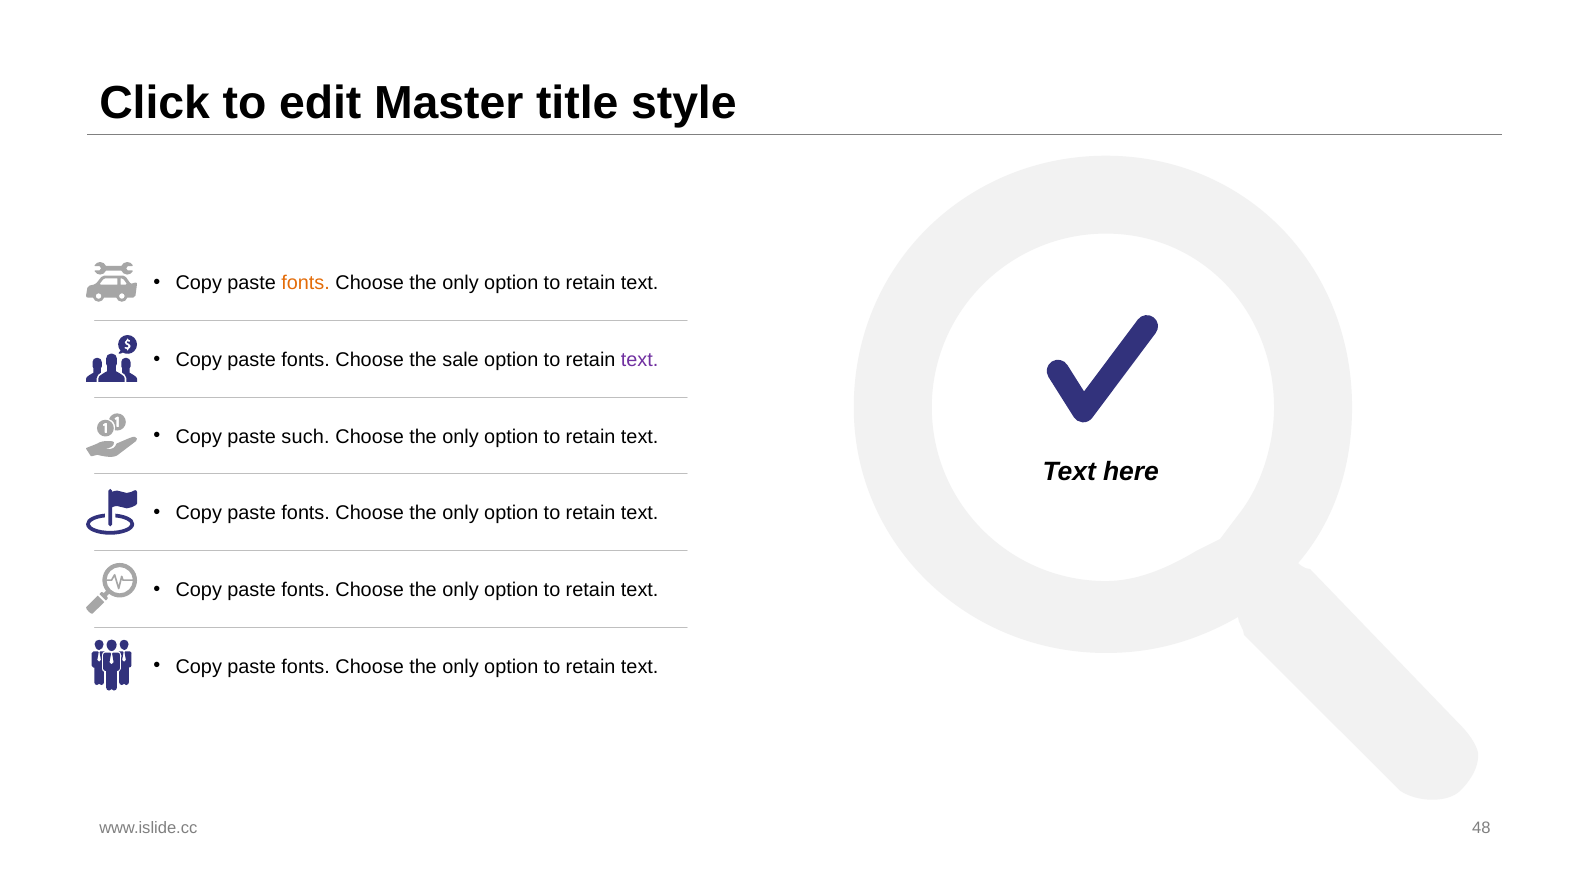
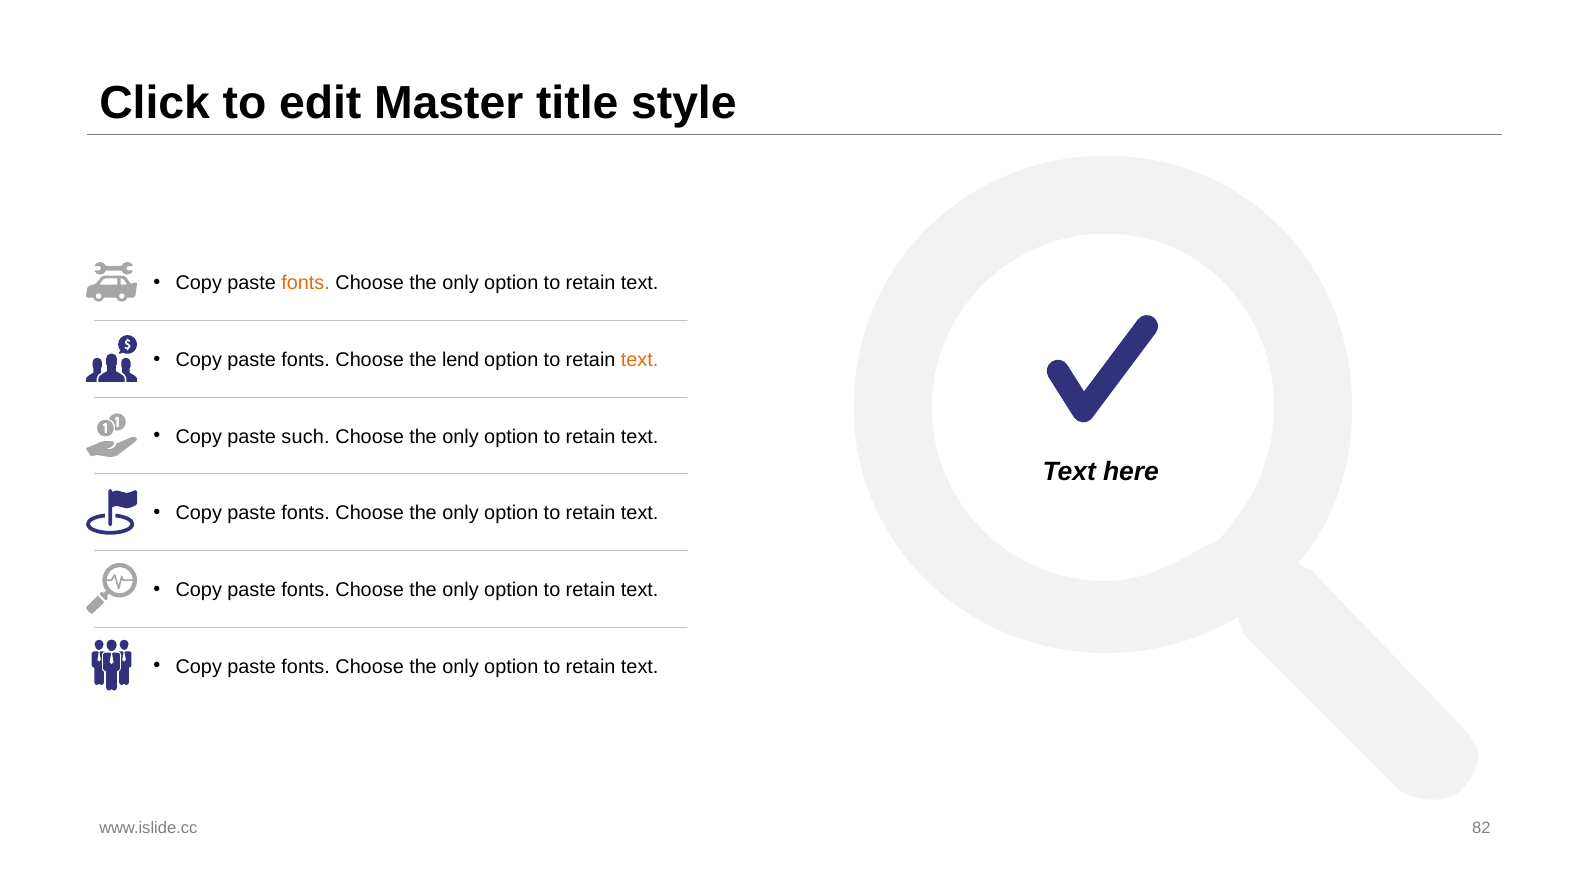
sale: sale -> lend (461, 360)
text colour: purple -> orange (640, 360)
48: 48 -> 82 (1481, 828)
